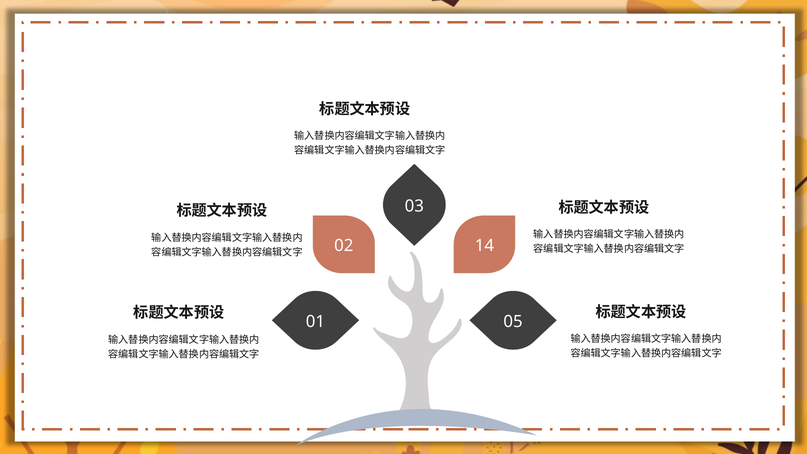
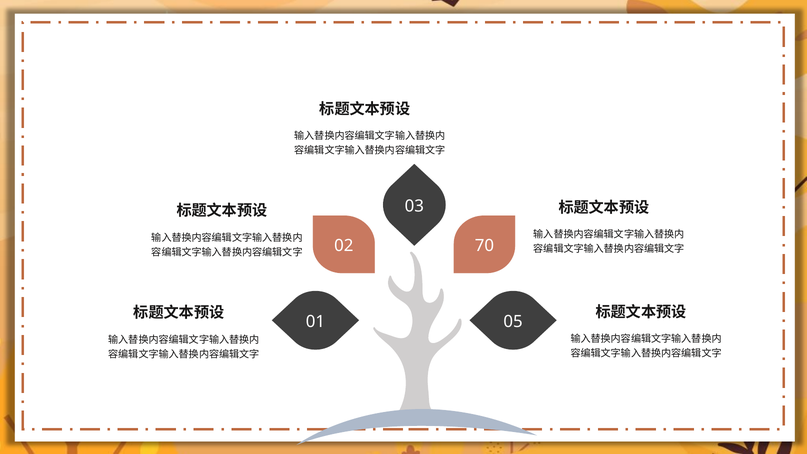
14: 14 -> 70 (484, 246)
